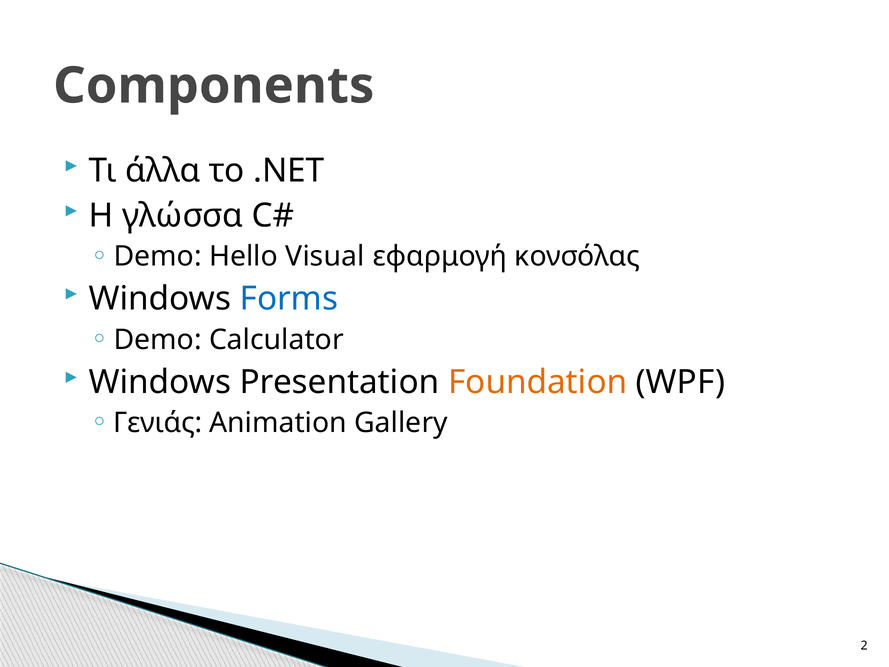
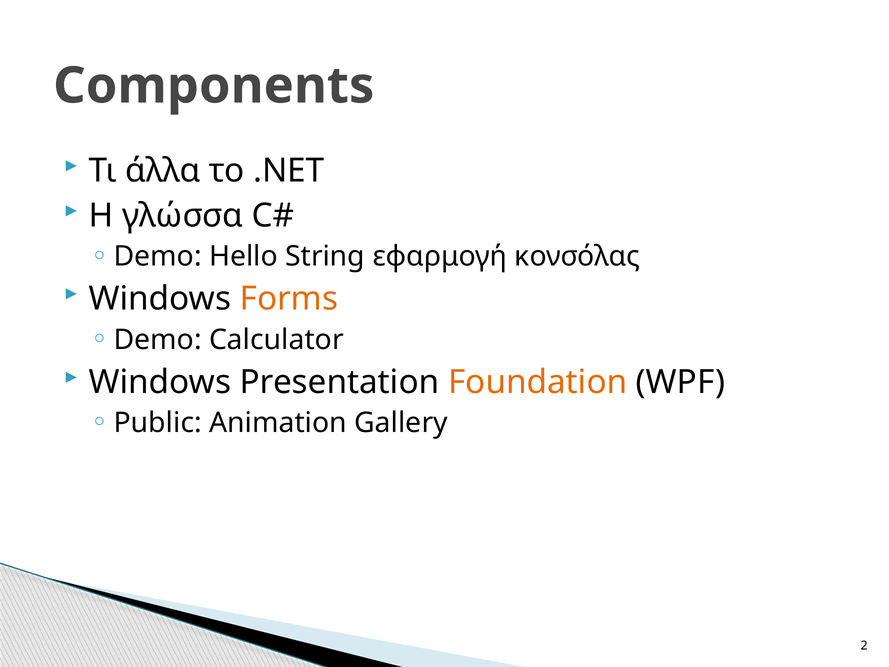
Visual: Visual -> String (325, 256)
Forms colour: blue -> orange (289, 299)
Γενιάς: Γενιάς -> Public (158, 423)
